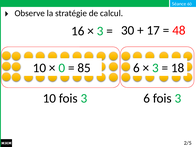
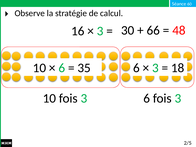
17: 17 -> 66 (153, 30)
0: 0 -> 6 (62, 68)
85: 85 -> 35 (84, 68)
